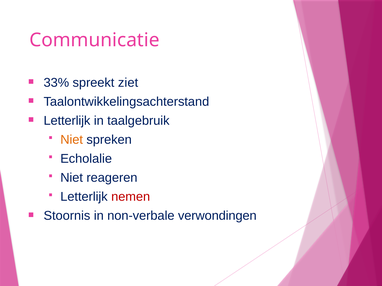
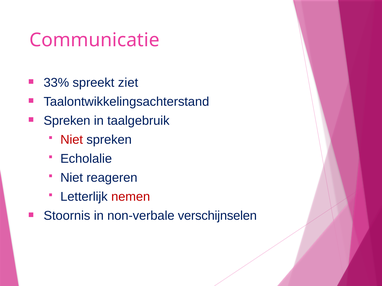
Letterlijk: Letterlijk -> Spreken (67, 121)
Niet colour: orange -> red (72, 140)
verwondingen: verwondingen -> verschijnselen (217, 216)
